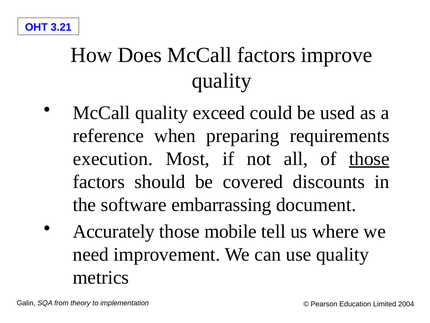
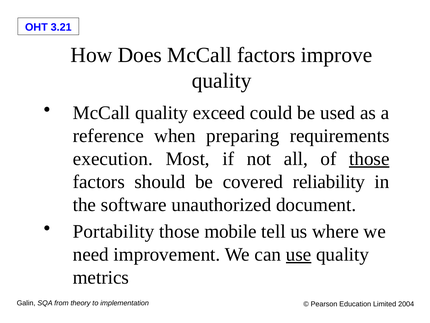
discounts: discounts -> reliability (329, 181)
embarrassing: embarrassing -> unauthorized (221, 204)
Accurately: Accurately -> Portability (114, 231)
use underline: none -> present (299, 254)
